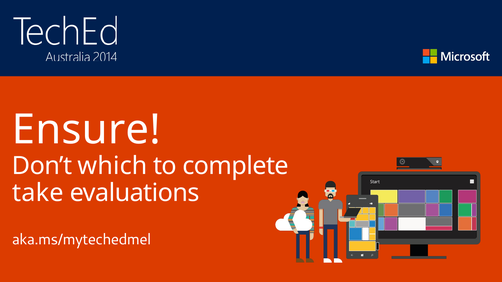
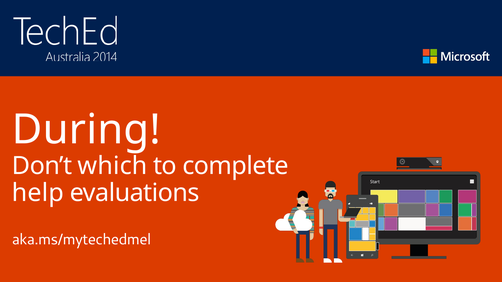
Ensure: Ensure -> During (86, 130)
take: take -> help (38, 193)
